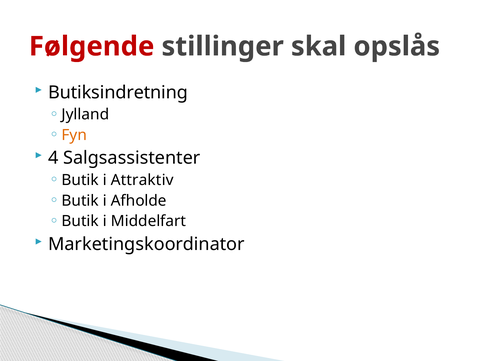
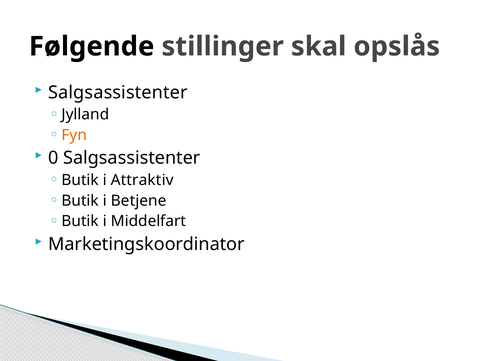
Følgende colour: red -> black (92, 47)
Butiksindretning: Butiksindretning -> Salgsassistenter (118, 93)
4: 4 -> 0 (53, 158)
Afholde: Afholde -> Betjene (139, 201)
